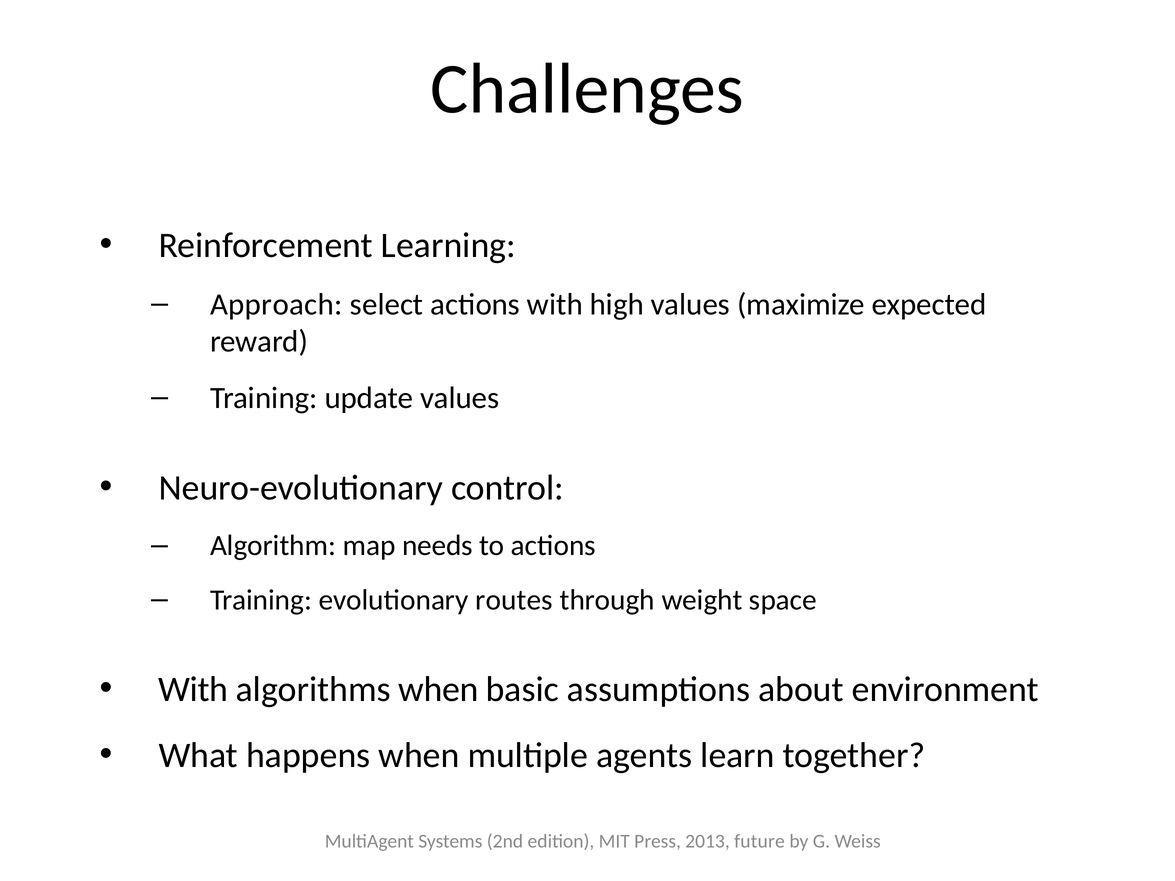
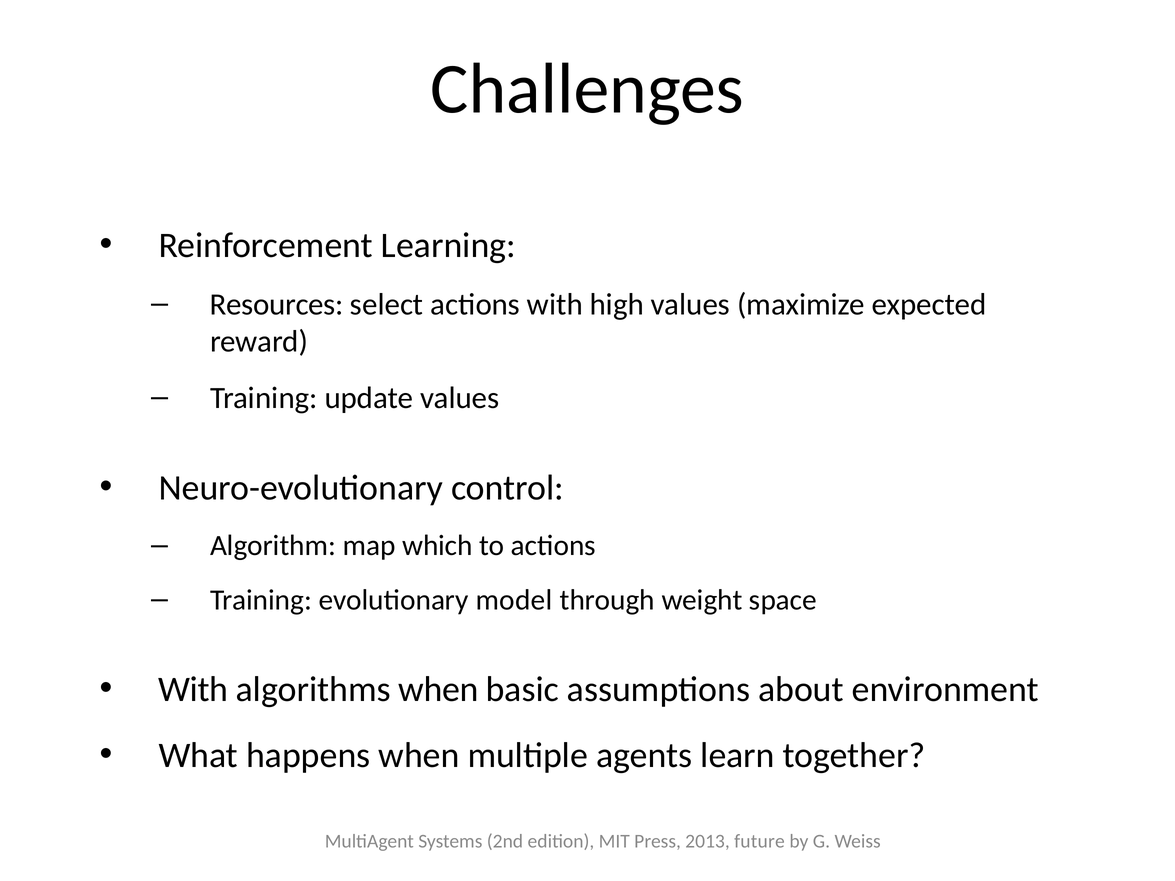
Approach: Approach -> Resources (277, 304)
needs: needs -> which (437, 546)
routes: routes -> model (514, 600)
